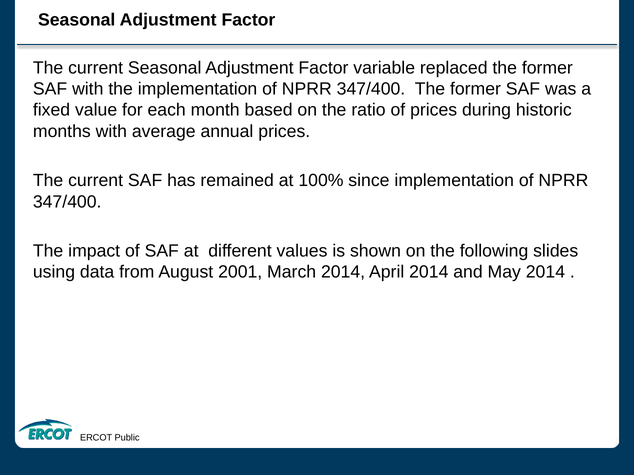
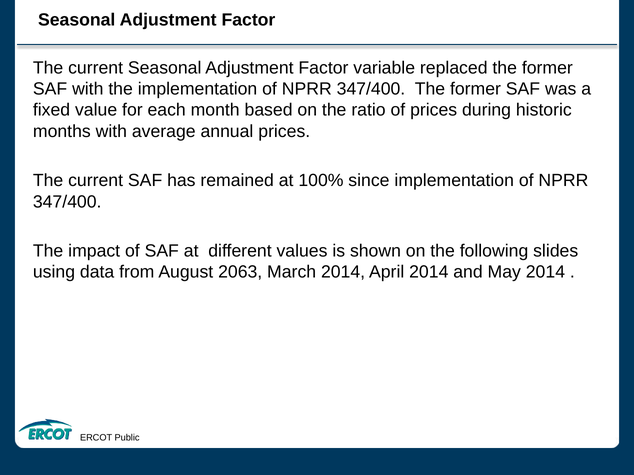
2001: 2001 -> 2063 (240, 272)
